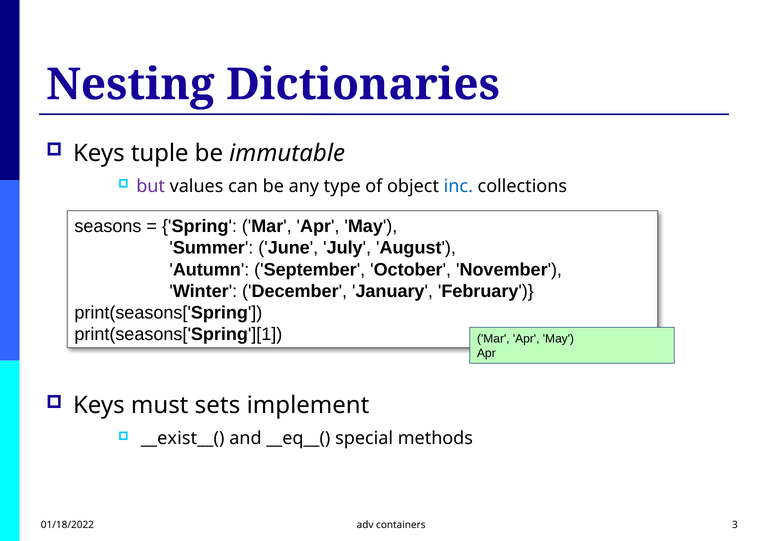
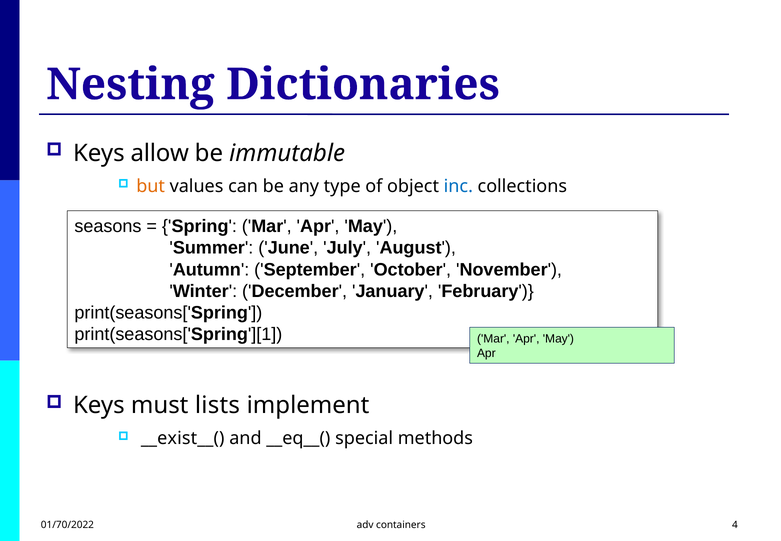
tuple: tuple -> allow (160, 153)
but colour: purple -> orange (151, 186)
sets: sets -> lists (217, 405)
01/18/2022: 01/18/2022 -> 01/70/2022 (67, 525)
3: 3 -> 4 (735, 525)
